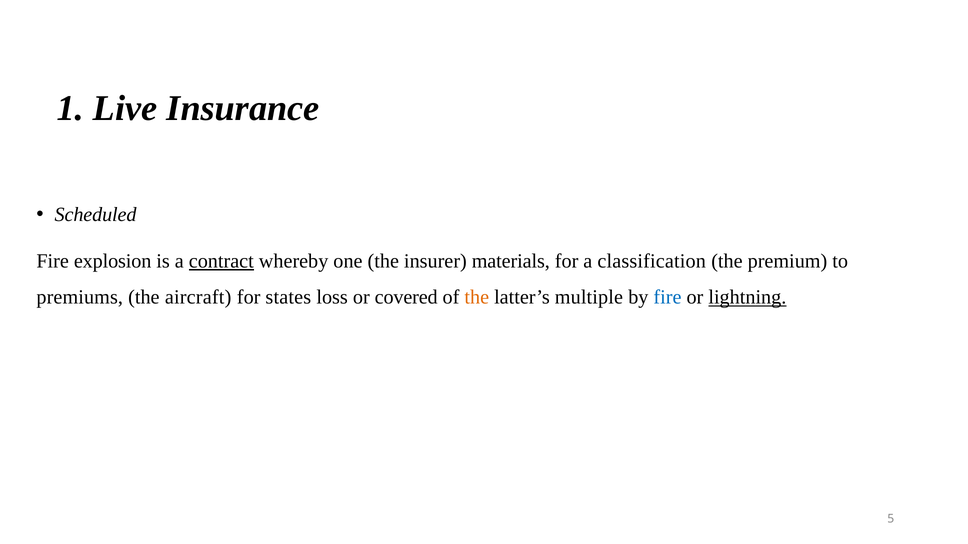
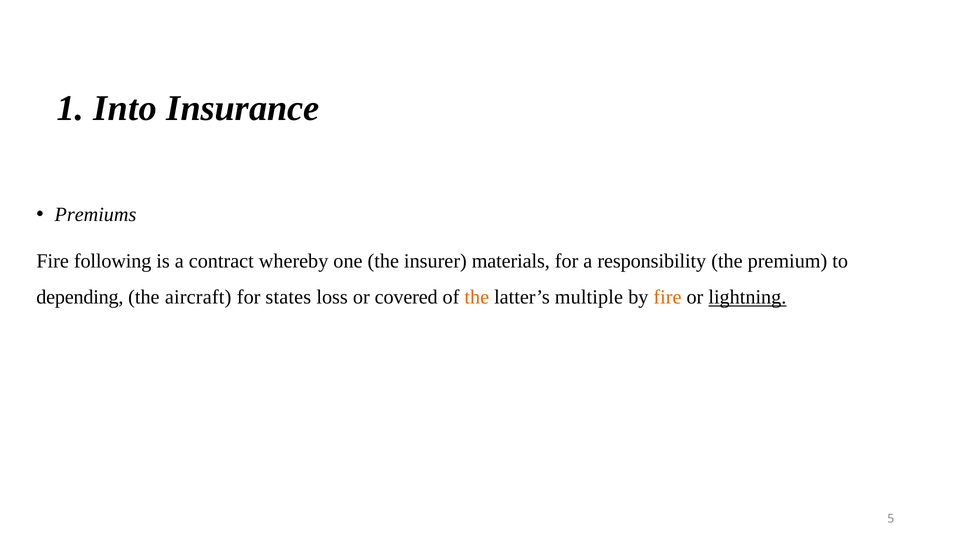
Live: Live -> Into (125, 108)
Scheduled: Scheduled -> Premiums (95, 215)
explosion: explosion -> following (113, 261)
contract underline: present -> none (221, 261)
classification: classification -> responsibility (652, 261)
premiums: premiums -> depending (80, 298)
fire colour: blue -> orange (667, 298)
